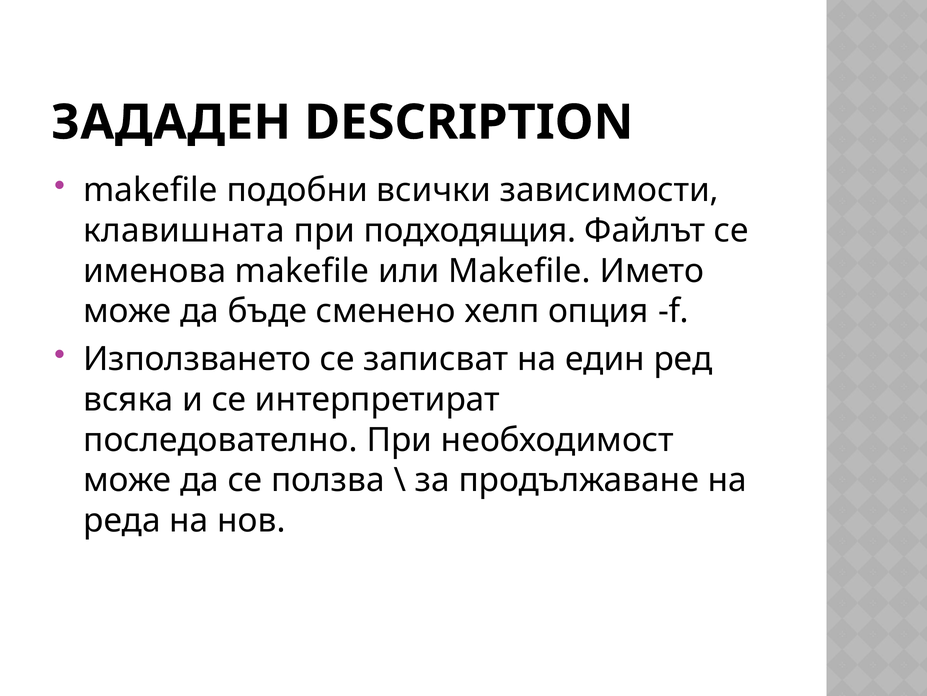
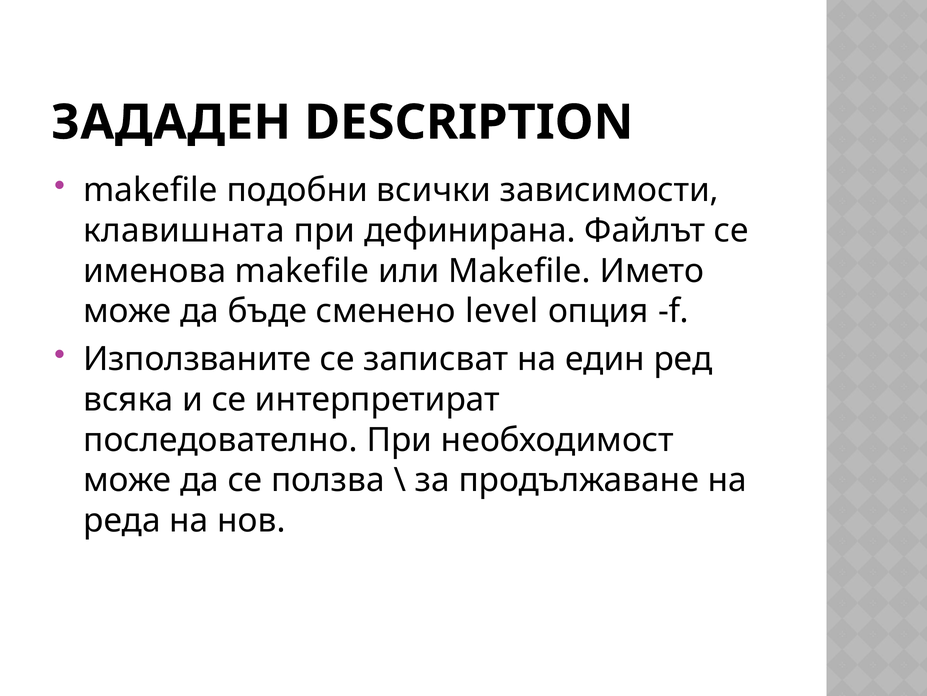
подходящия: подходящия -> дефинирана (470, 230)
хелп: хелп -> level (502, 311)
Използването: Използването -> Използваните (197, 359)
